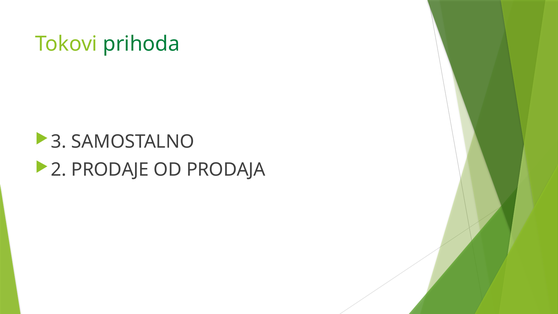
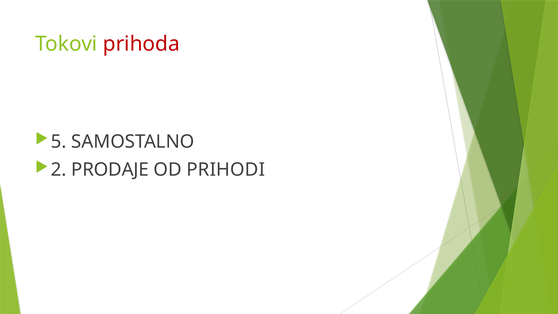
prihoda colour: green -> red (141, 44)
3: 3 -> 5 (59, 142)
PRODAJA: PRODAJA -> PRIHODI (226, 170)
